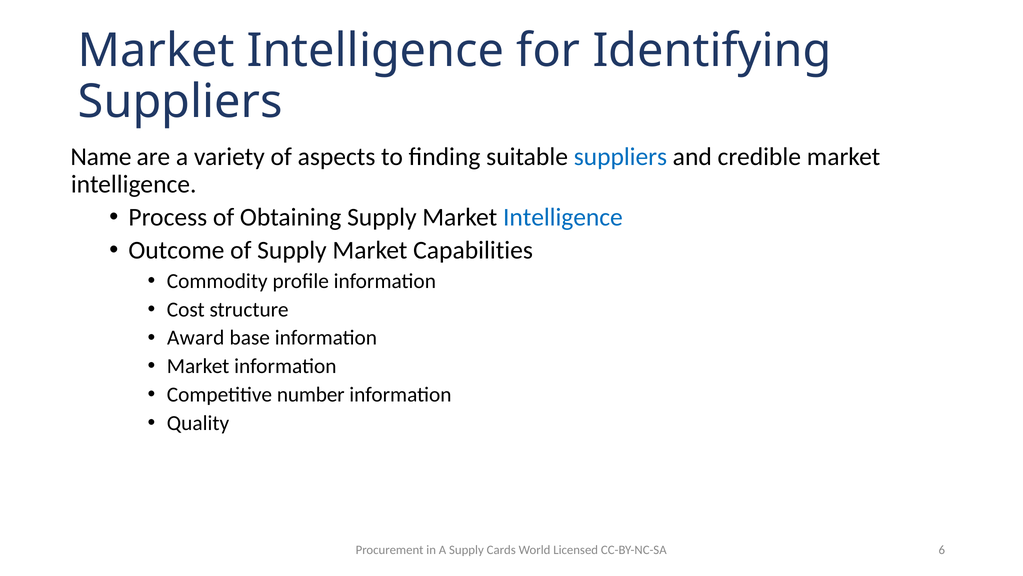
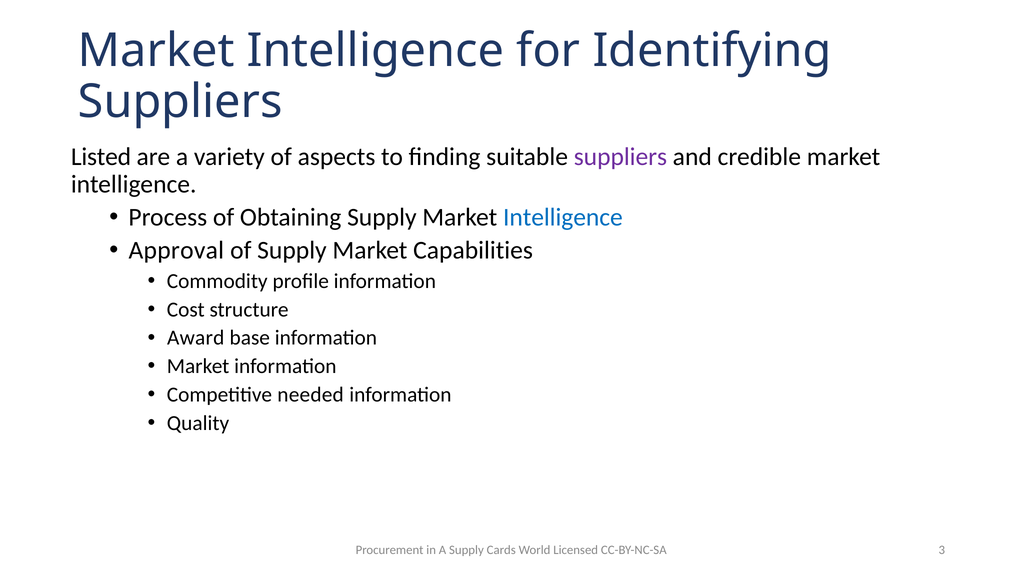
Name: Name -> Listed (101, 157)
suppliers colour: blue -> purple (620, 157)
Outcome: Outcome -> Approval (176, 250)
number: number -> needed (311, 394)
6: 6 -> 3 (942, 549)
